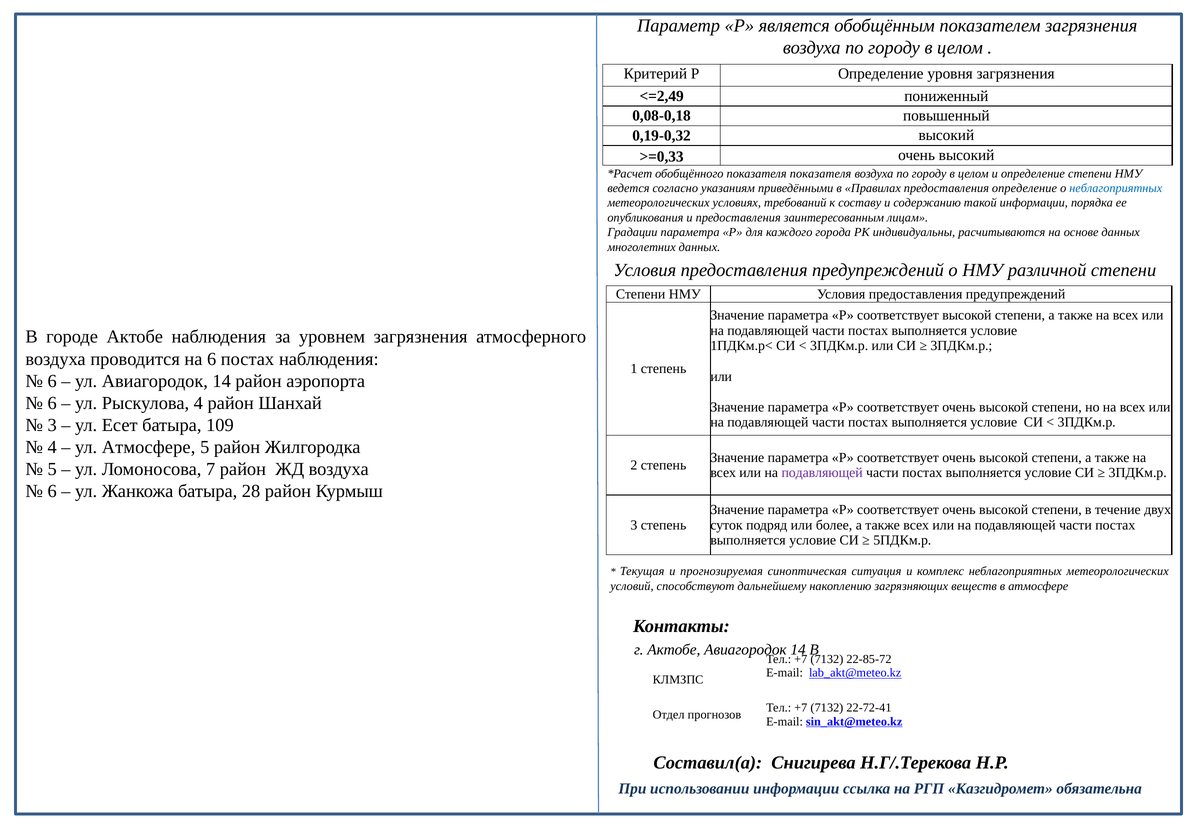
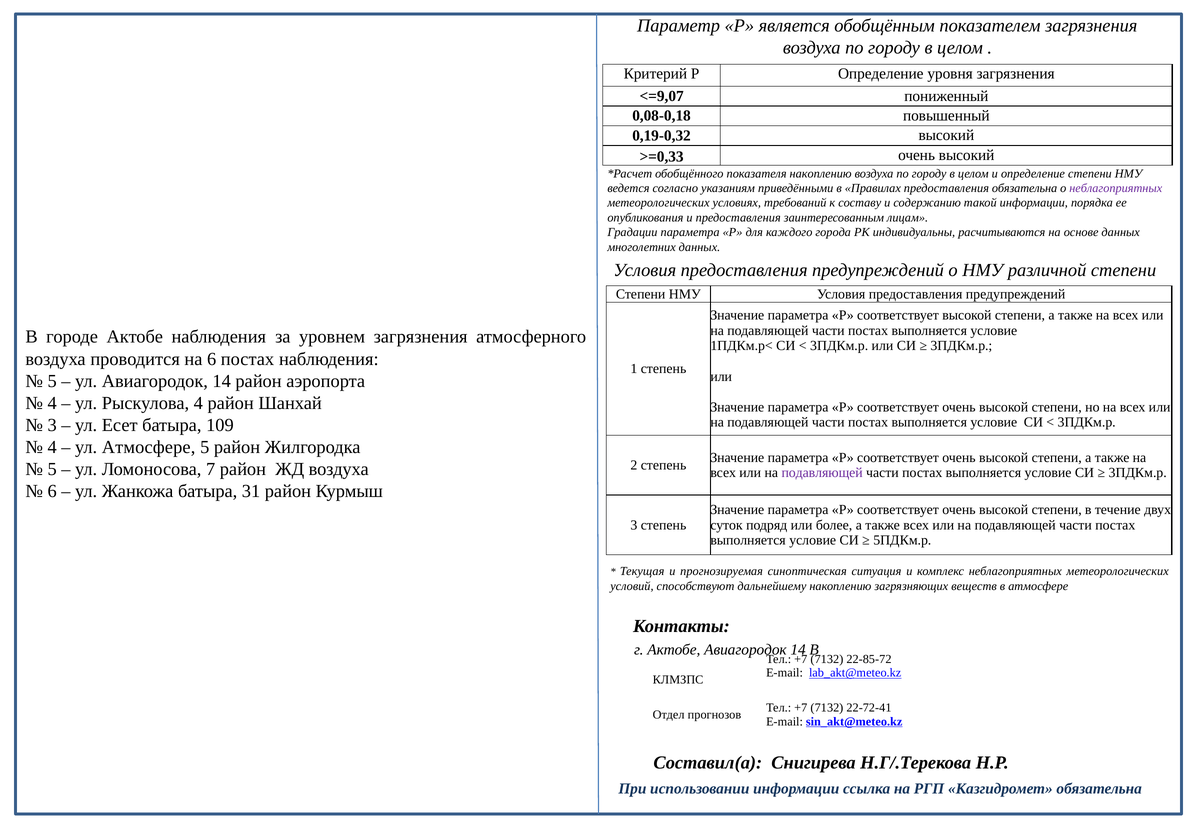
<=2,49: <=2,49 -> <=9,07 (662, 96)
показателя показателя: показателя -> накоплению (821, 174)
предоставления определение: определение -> обязательна (1025, 188)
неблагоприятных colour: blue -> purple (1116, 188)
6: 6 -> 5 (52, 381)
6: 6 -> 4 (52, 403)
28: 28 -> 31 (251, 492)
